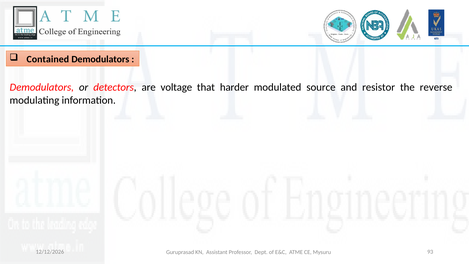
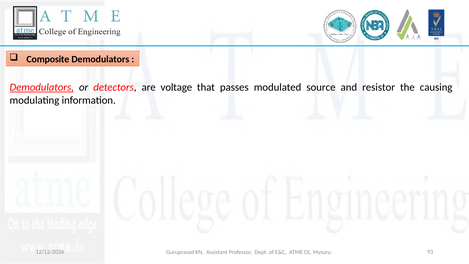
Contained: Contained -> Composite (48, 59)
Demodulators underline: none -> present (42, 87)
harder: harder -> passes (234, 87)
reverse: reverse -> causing (436, 87)
